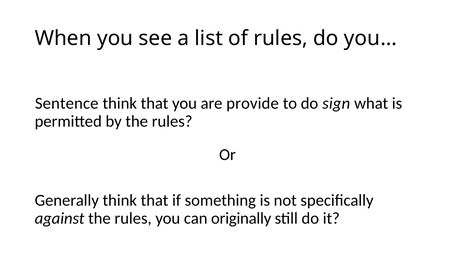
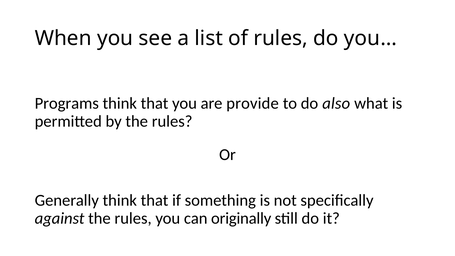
Sentence: Sentence -> Programs (67, 103)
sign: sign -> also (336, 103)
